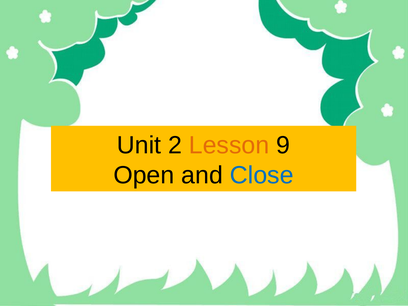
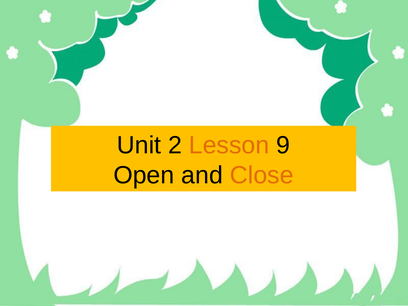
Close colour: blue -> orange (262, 175)
